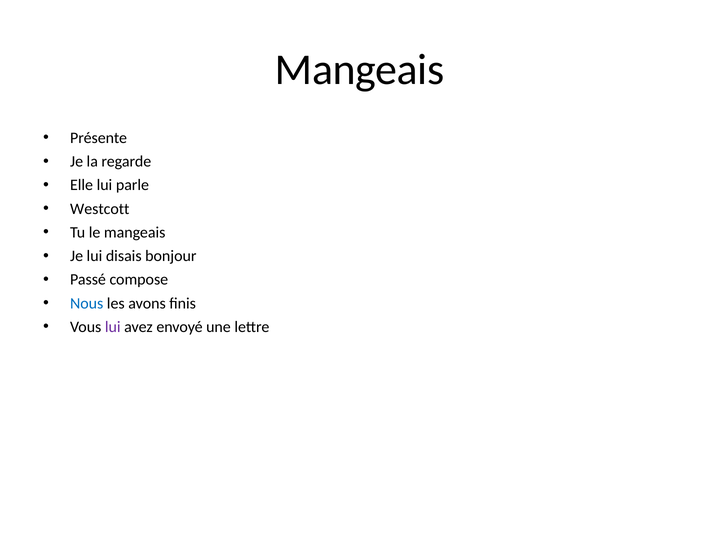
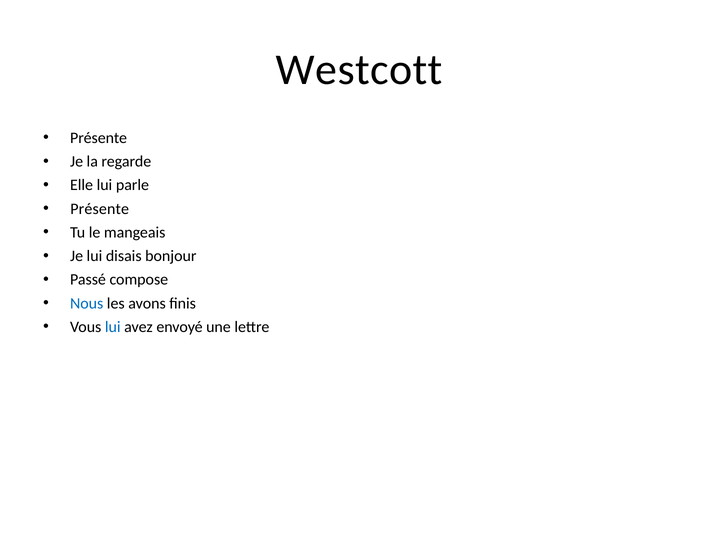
Mangeais: Mangeais -> Westcott (359, 70)
Westcott: Westcott -> Présente (100, 209)
lui colour: purple -> blue (113, 327)
